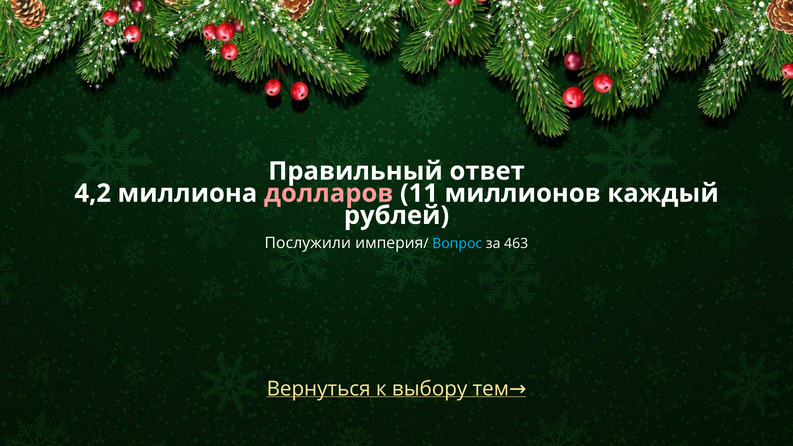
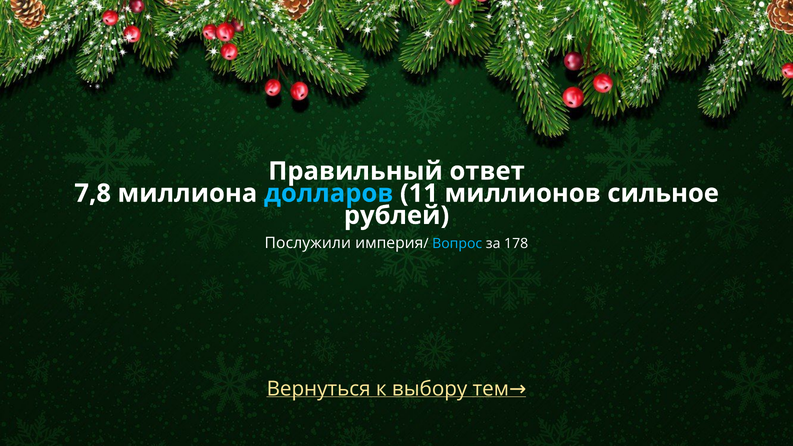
4,2: 4,2 -> 7,8 (93, 193)
долларов colour: pink -> light blue (329, 193)
каждый: каждый -> сильное (663, 193)
463: 463 -> 178 (516, 244)
